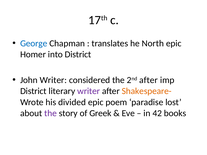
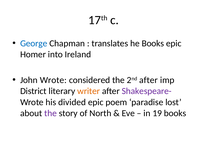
he North: North -> Books (153, 43)
into District: District -> Ireland (78, 54)
John Writer: Writer -> Wrote (53, 80)
writer colour: purple -> orange (89, 91)
Shakespeare- colour: orange -> purple (147, 91)
Greek: Greek -> North (100, 113)
42: 42 -> 19 (157, 113)
